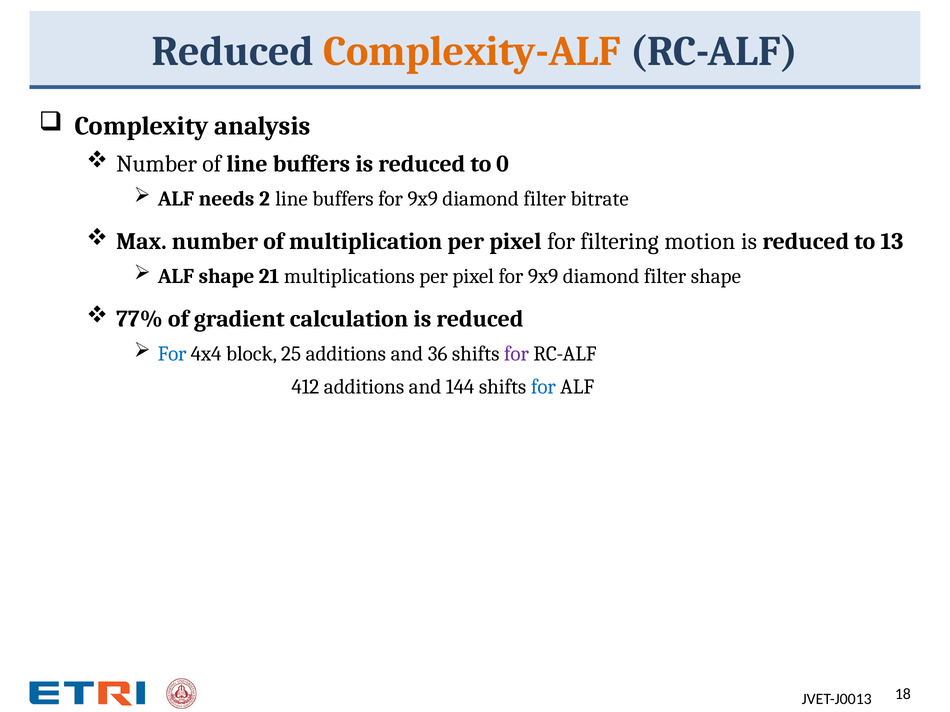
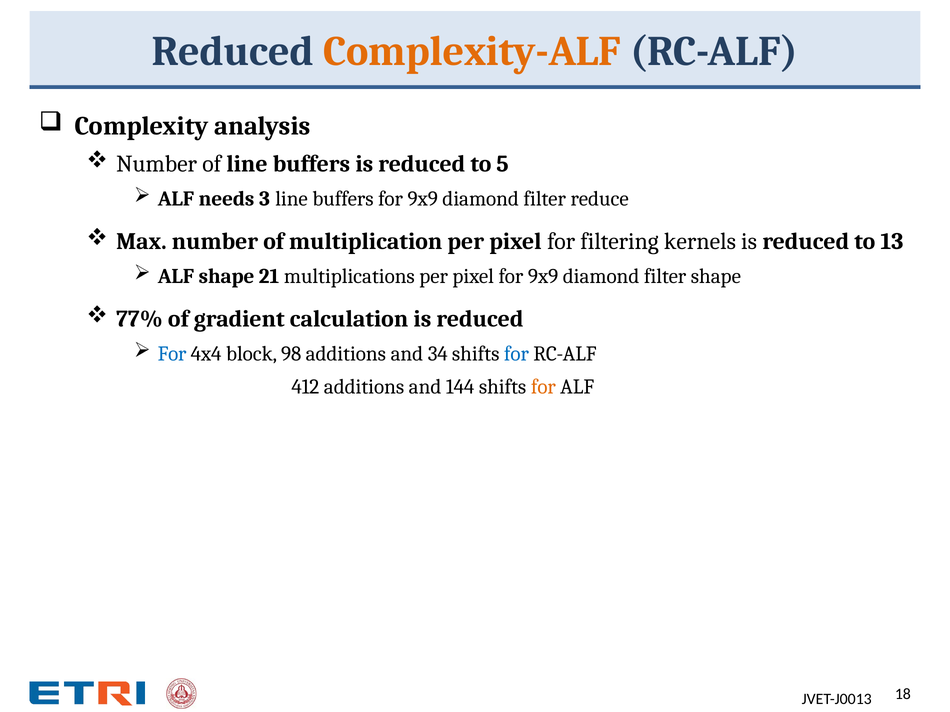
0: 0 -> 5 (503, 164)
2: 2 -> 3 (265, 199)
bitrate: bitrate -> reduce (600, 199)
motion: motion -> kernels (700, 242)
25: 25 -> 98 (291, 354)
36: 36 -> 34 (438, 354)
for colour: purple -> blue (516, 354)
for colour: blue -> orange (543, 387)
